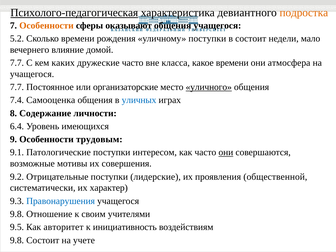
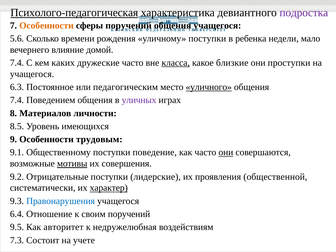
подростка colour: orange -> purple (304, 13)
сферы оказывают: оказывают -> поручений (129, 25)
5.2: 5.2 -> 5.6 (17, 39)
в состоит: состоит -> ребенка (251, 39)
7.7: 7.7 -> 7.4 (17, 63)
класса underline: none -> present (176, 63)
какое времени: времени -> близкие (232, 63)
атмосфера: атмосфера -> проступки (289, 63)
7.7: 7.7 -> 6.3 (17, 87)
организаторские: организаторские -> педагогическим (126, 87)
Самооценка: Самооценка -> Поведением (51, 100)
уличных colour: blue -> purple (139, 100)
Содержание: Содержание -> Материалов (45, 113)
6.4: 6.4 -> 8.5 (17, 126)
Патологические: Патологические -> Общественному (59, 152)
интересом: интересом -> поведение (155, 152)
мотивы underline: none -> present (72, 164)
характер underline: none -> present (109, 188)
9.8: 9.8 -> 6.4 (17, 214)
своим учителями: учителями -> поручений (129, 214)
инициативность: инициативность -> недружелюбная (125, 227)
9.8: 9.8 -> 7.3 (17, 240)
